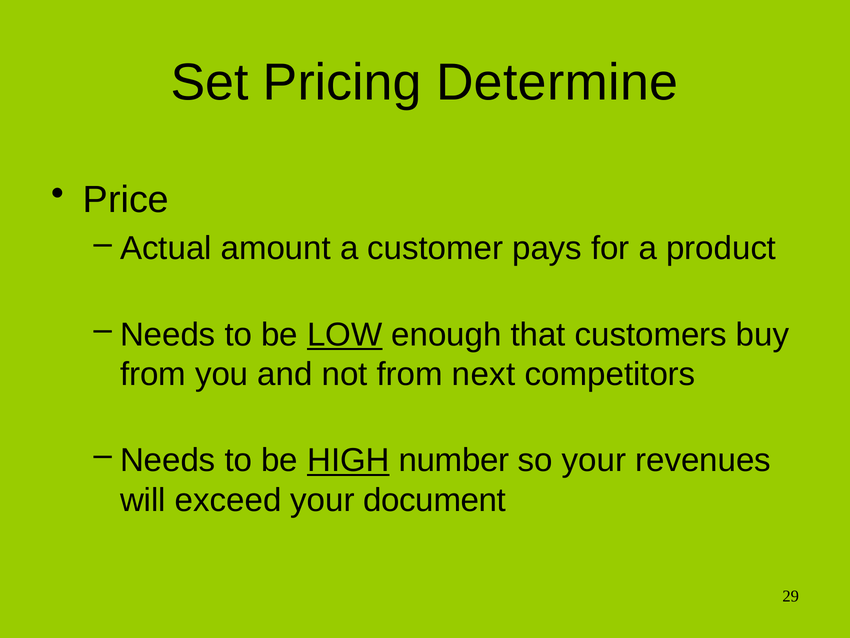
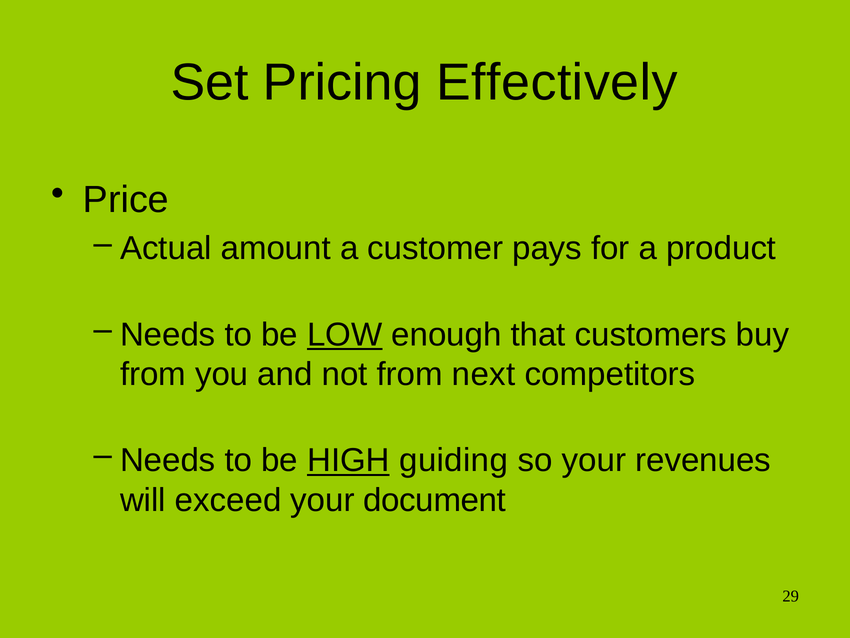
Determine: Determine -> Effectively (557, 82)
number: number -> guiding (454, 460)
